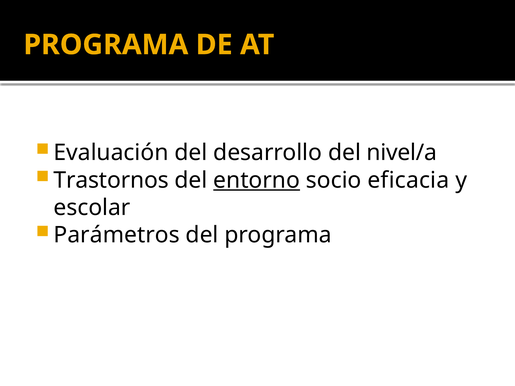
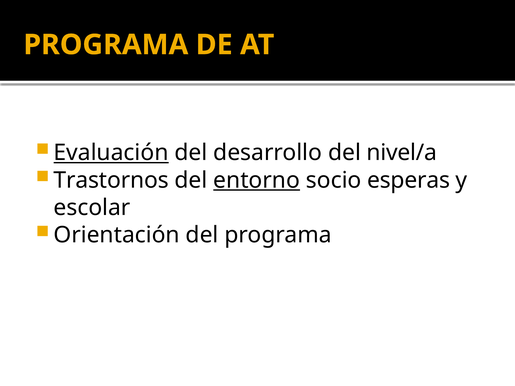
Evaluación underline: none -> present (111, 153)
eficacia: eficacia -> esperas (409, 180)
Parámetros: Parámetros -> Orientación (117, 235)
